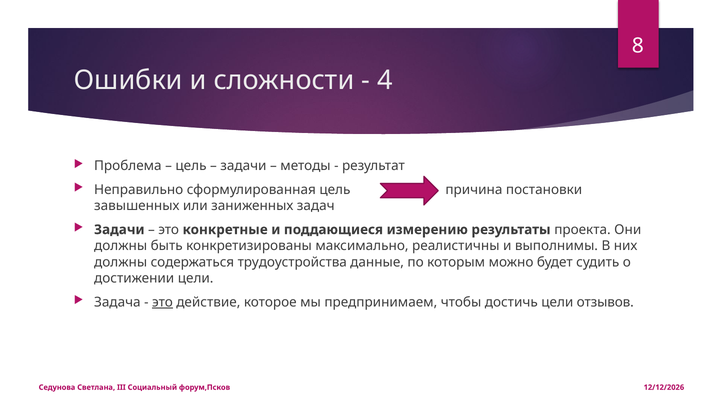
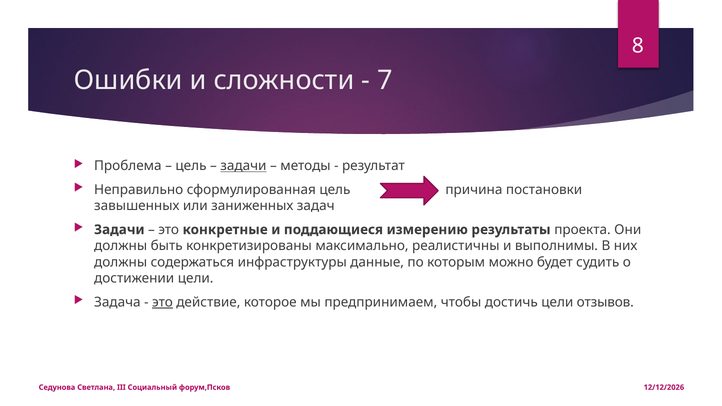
4: 4 -> 7 (385, 80)
задачи underline: none -> present (243, 166)
трудоустройства: трудоустройства -> инфраструктуры (292, 262)
